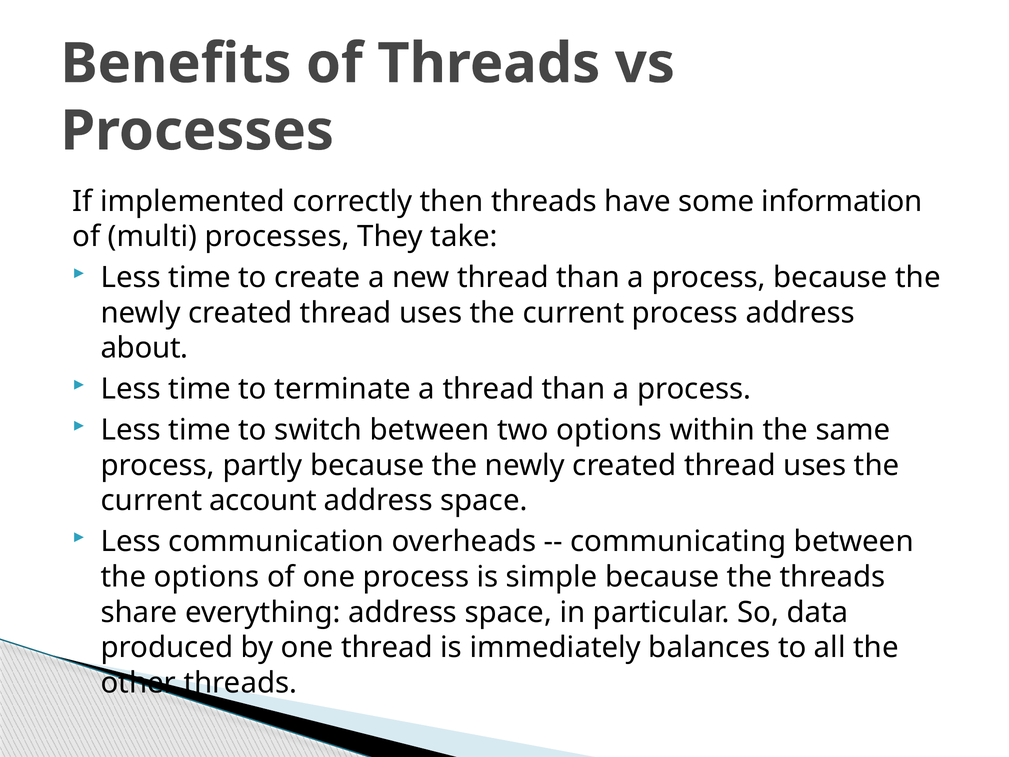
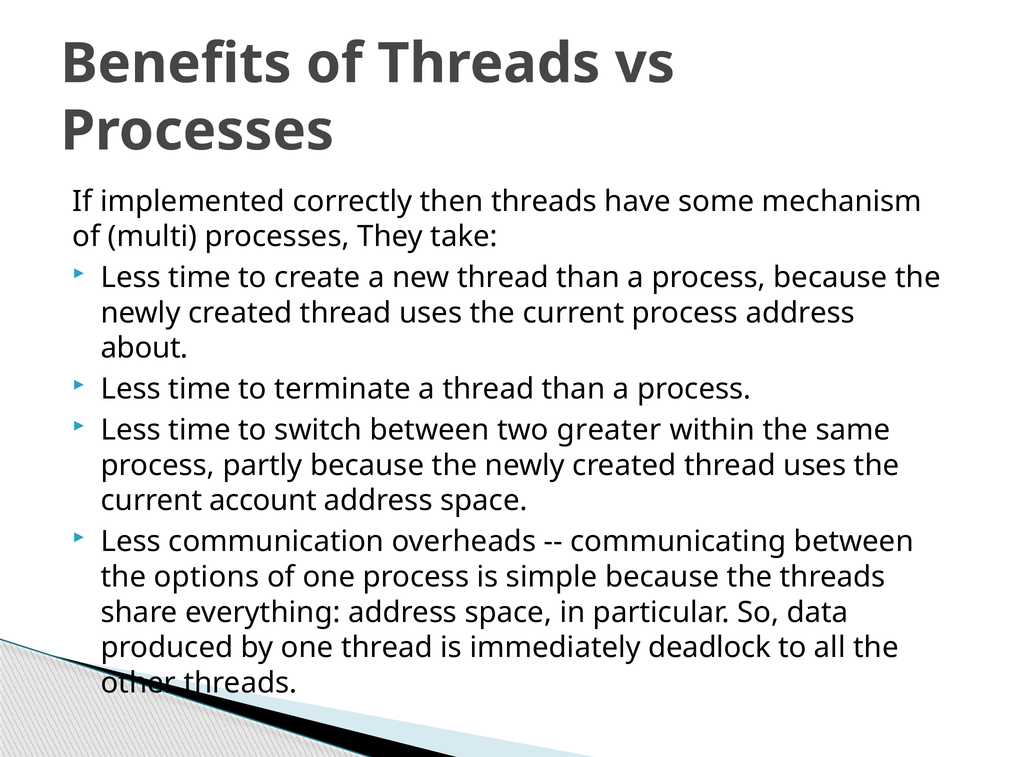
information: information -> mechanism (842, 201)
two options: options -> greater (609, 430)
balances: balances -> deadlock (710, 647)
